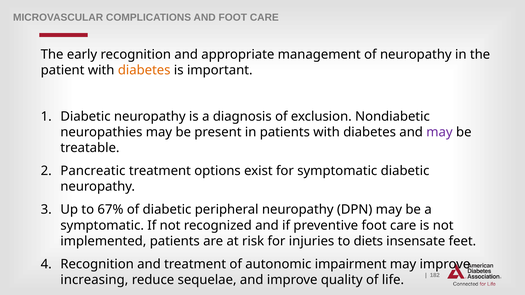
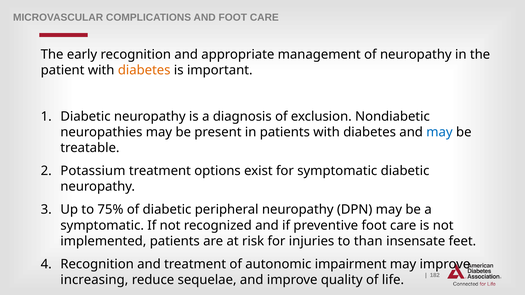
may colour: purple -> blue (439, 132)
Pancreatic: Pancreatic -> Potassium (93, 171)
67%: 67% -> 75% (110, 210)
diets: diets -> than (368, 241)
